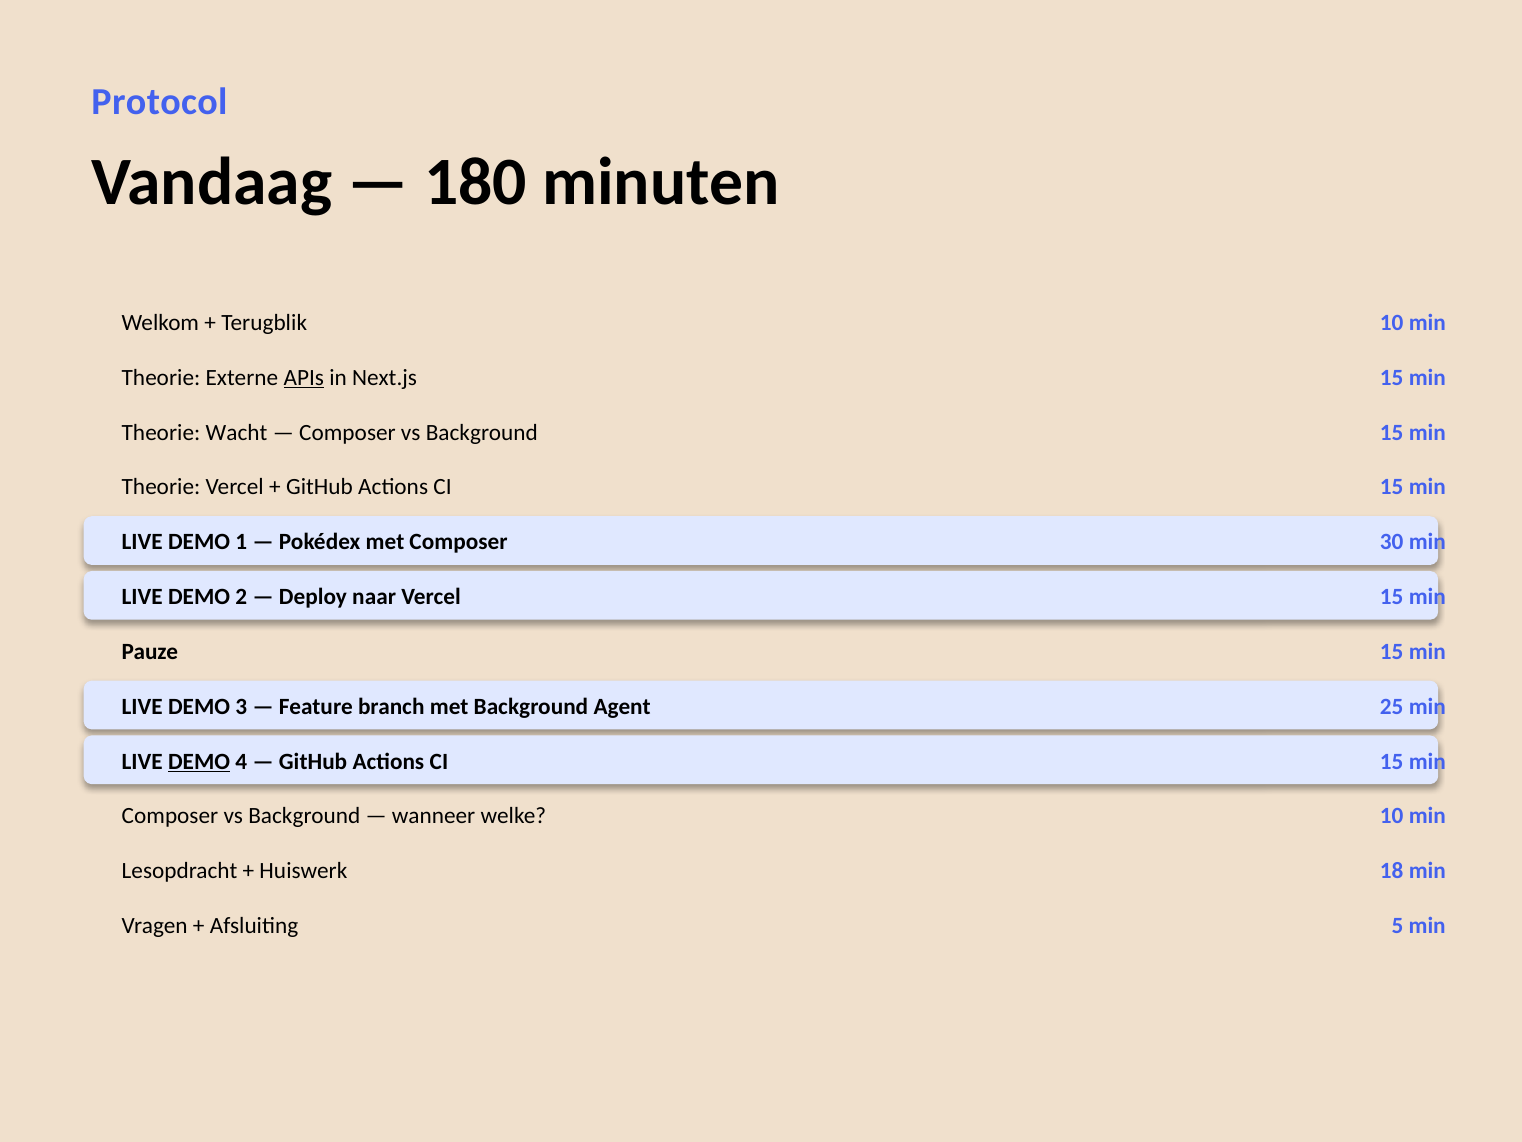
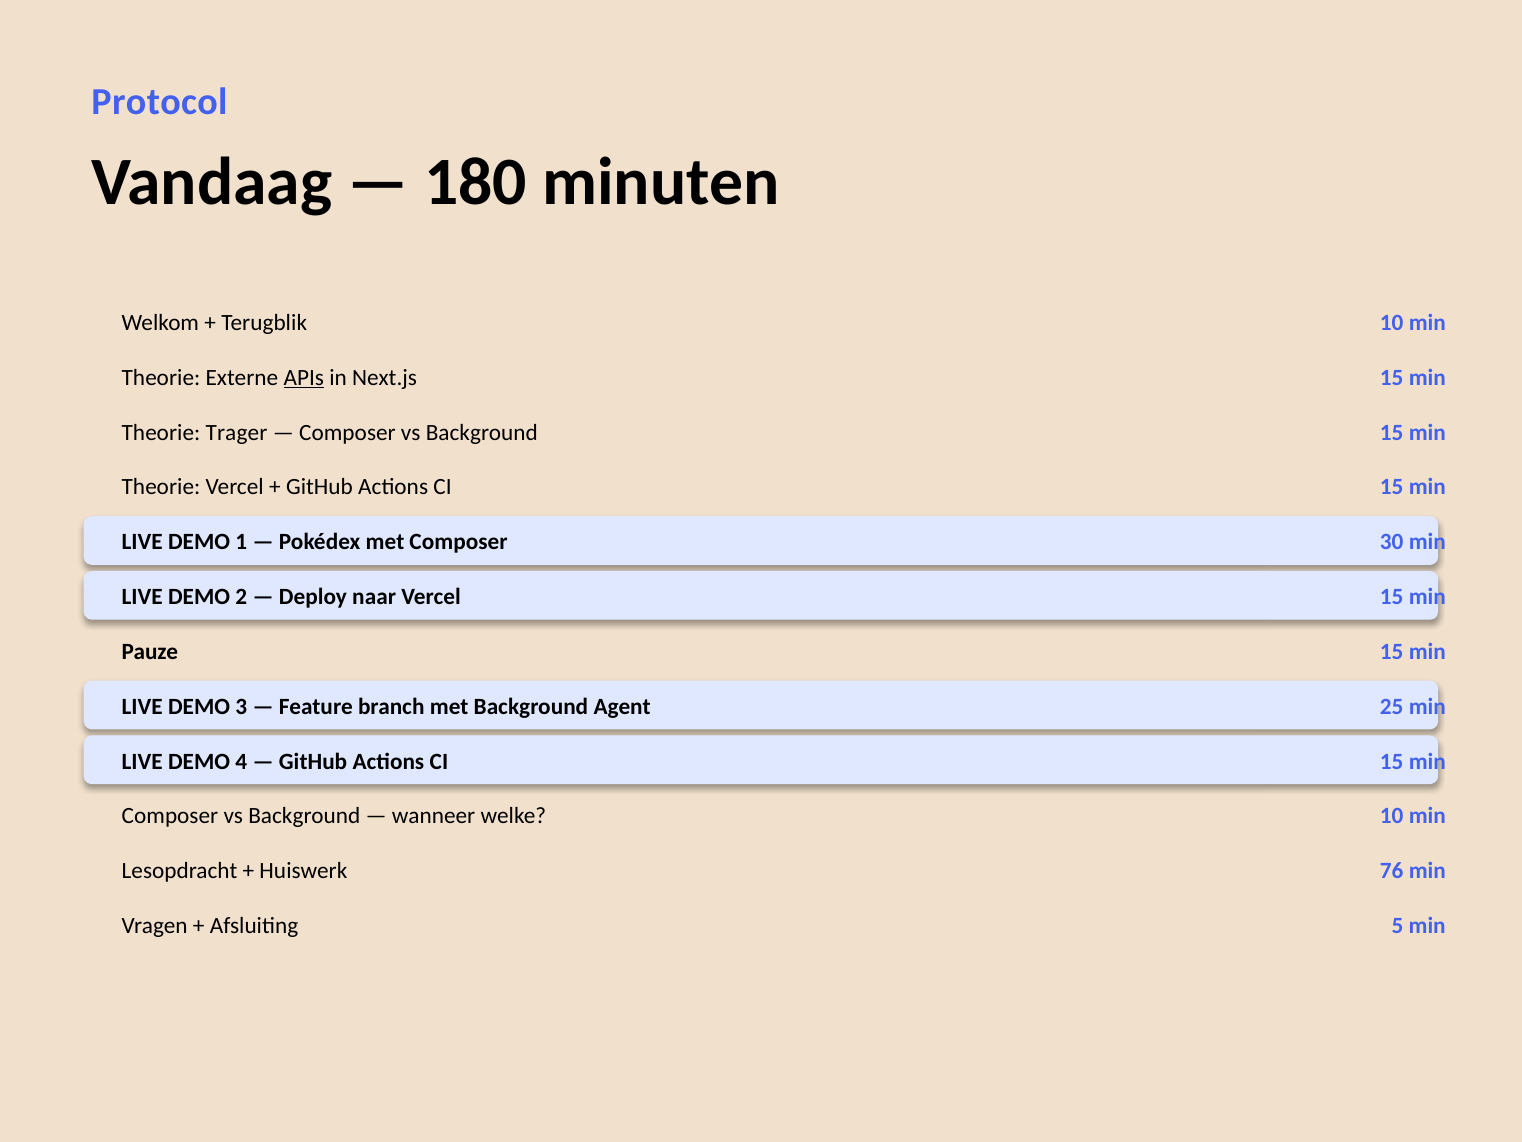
Wacht: Wacht -> Trager (236, 432)
DEMO underline: present -> none (199, 761)
18: 18 -> 76 (1392, 871)
